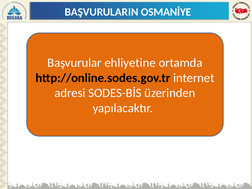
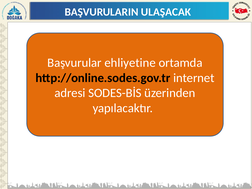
OSMANİYE: OSMANİYE -> ULAŞACAK (166, 12)
